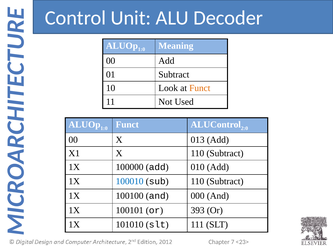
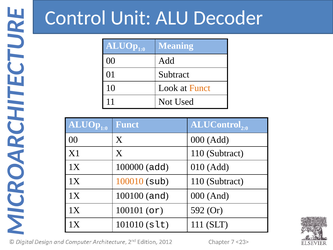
X 013: 013 -> 000 (198, 140)
100010 colour: blue -> orange (130, 181)
393: 393 -> 592 (198, 210)
